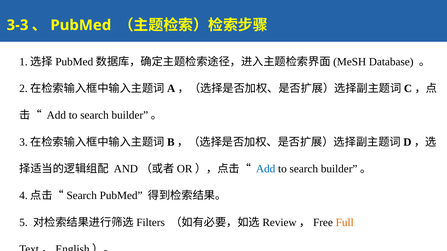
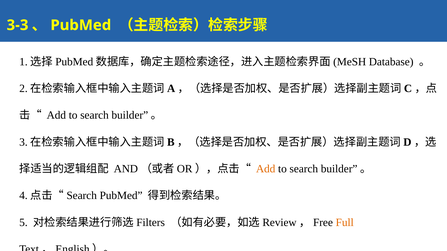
Add colour: blue -> orange (266, 169)
